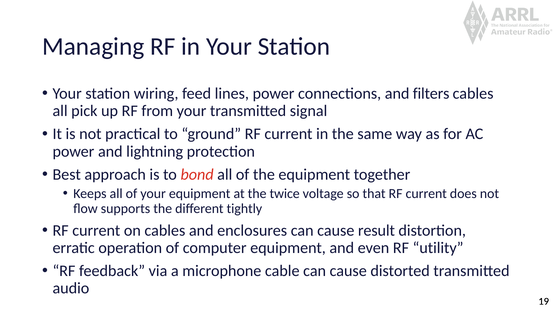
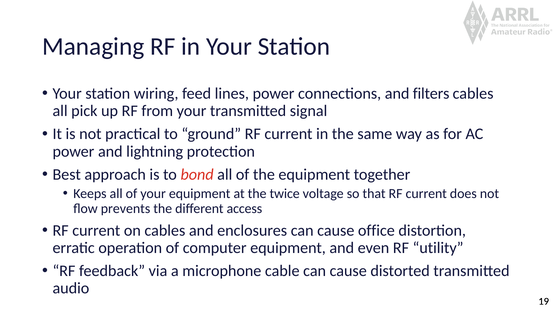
supports: supports -> prevents (126, 209)
tightly: tightly -> access (244, 209)
result: result -> office (376, 230)
